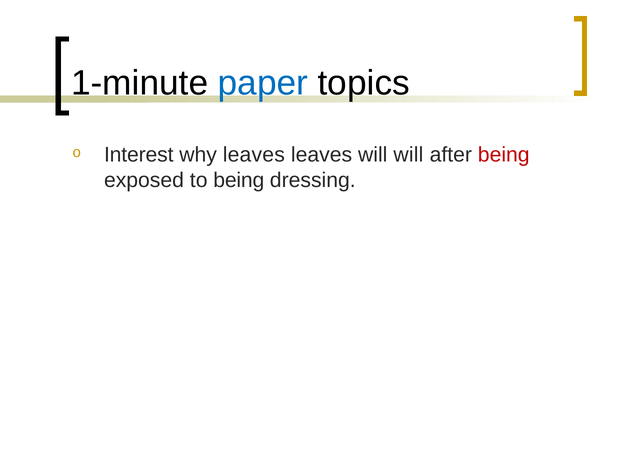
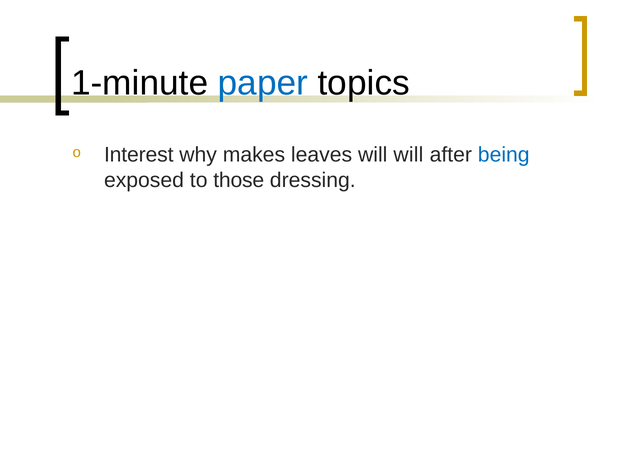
why leaves: leaves -> makes (254, 155)
being colour: red -> blue (504, 155)
to being: being -> those (239, 180)
